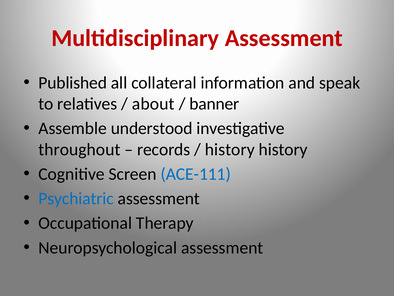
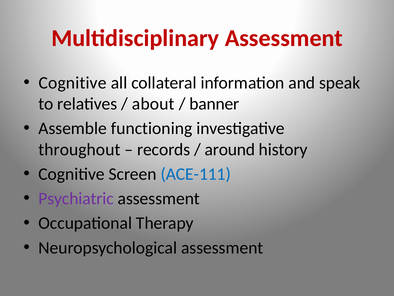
Published: Published -> Cognitive (73, 83)
understood: understood -> functioning (152, 128)
history: history -> around (230, 149)
Psychiatric colour: blue -> purple (76, 198)
